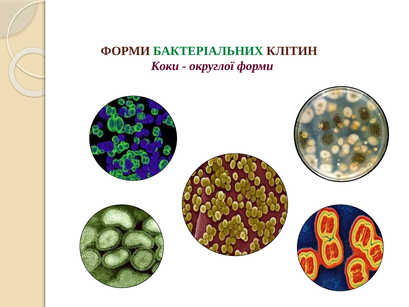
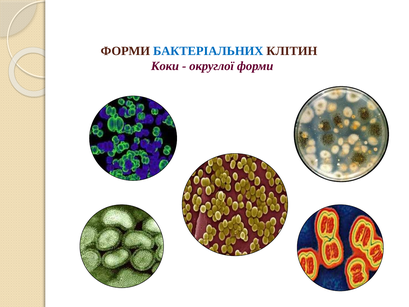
БАКТЕРІАЛЬНИХ colour: green -> blue (208, 51)
